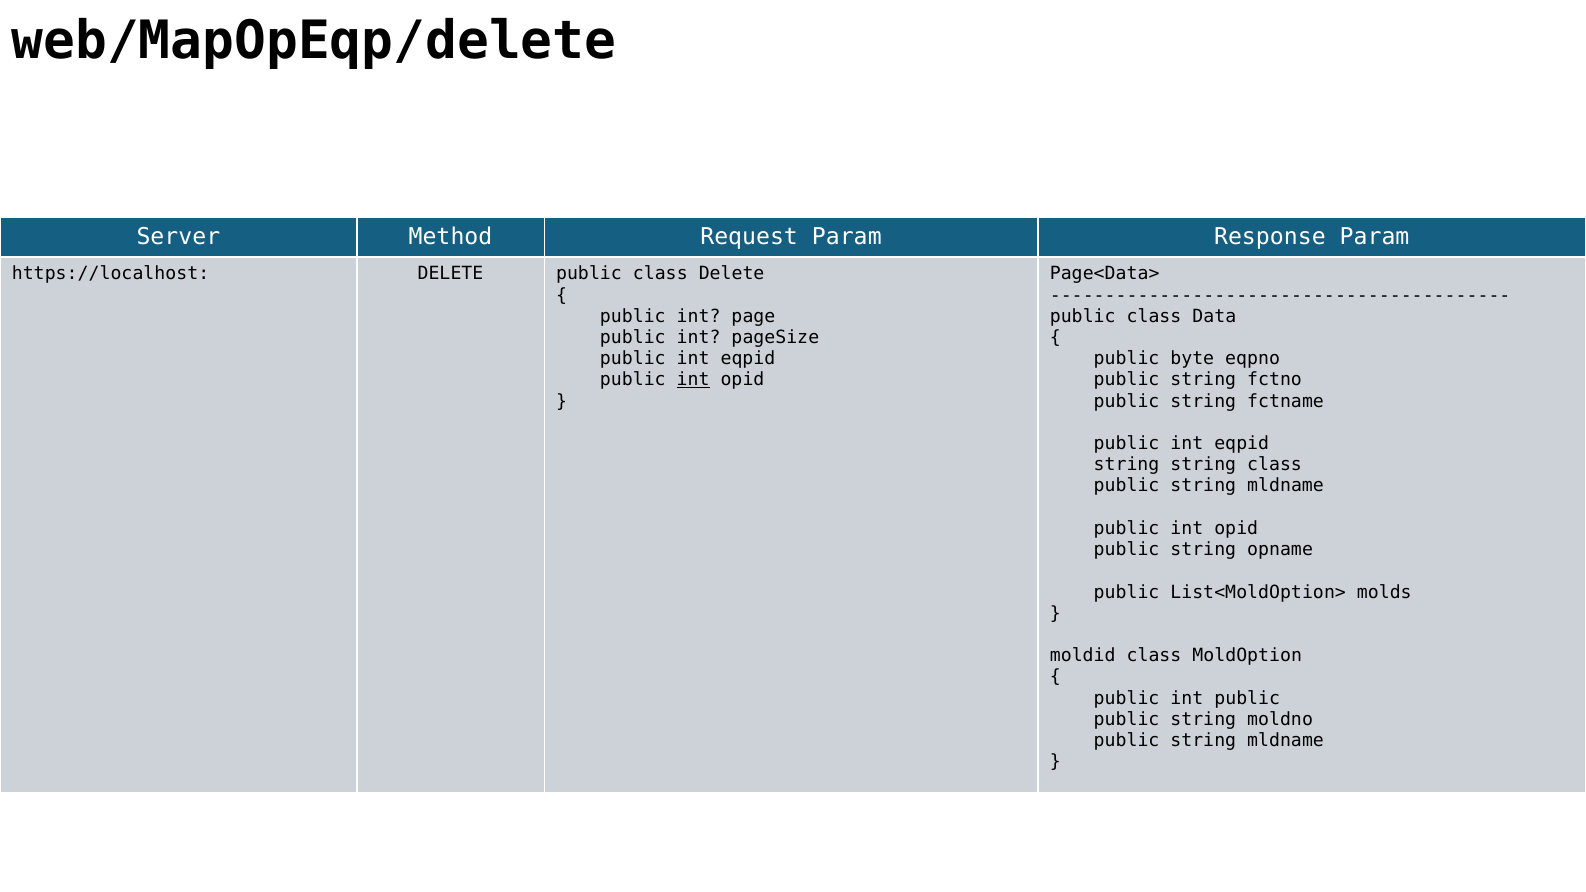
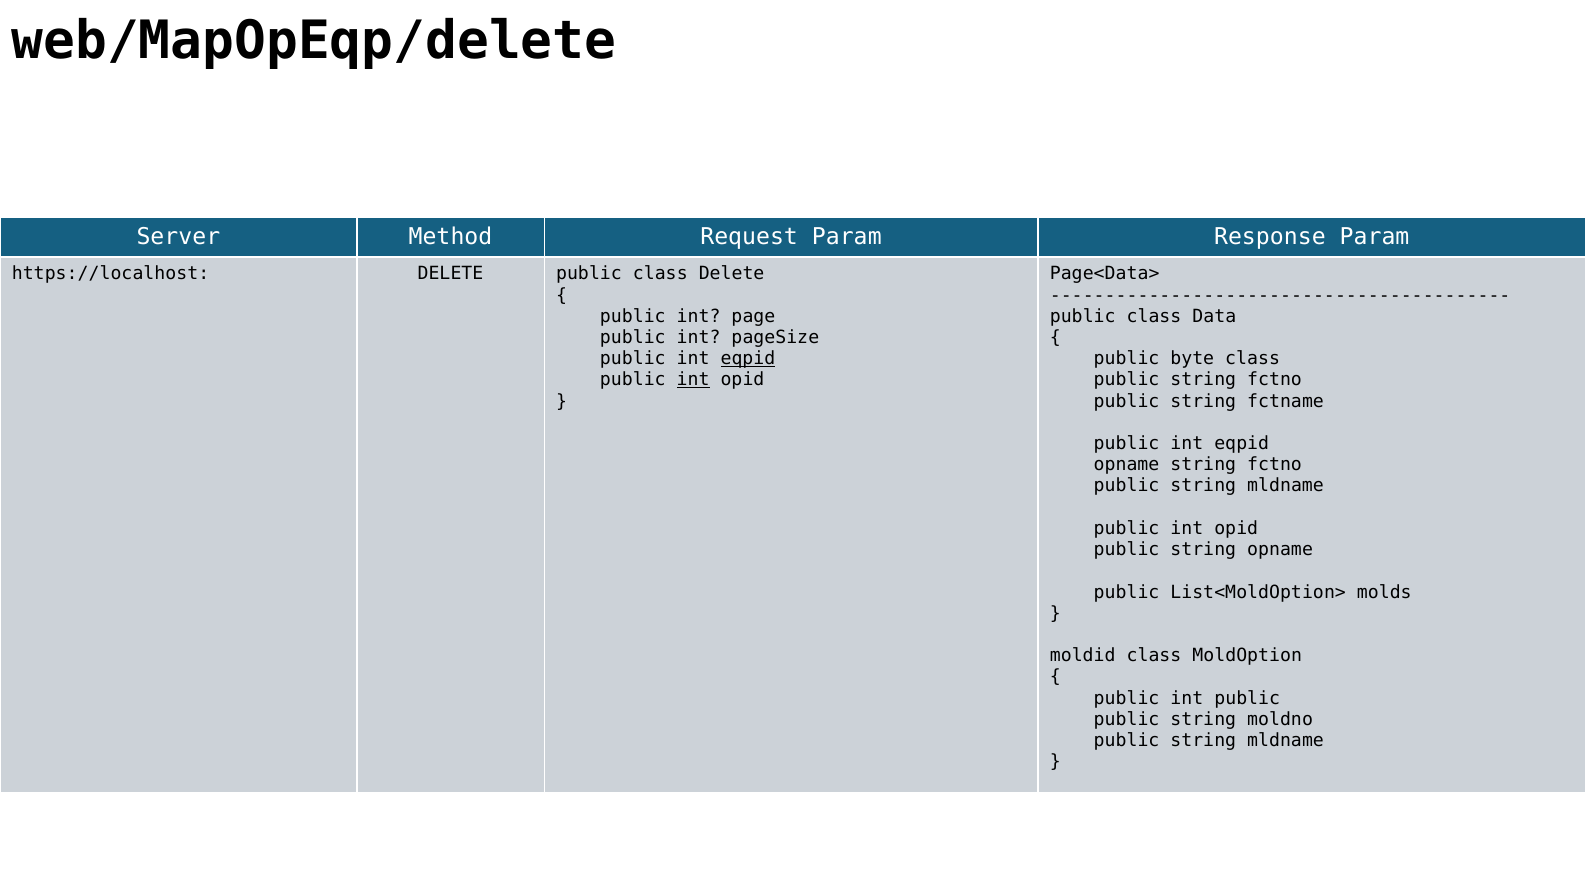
eqpid underline: none -> present (748, 359)
byte eqpno: eqpno -> class (1253, 359)
string: string -> opname (1127, 465)
class: class -> fctno (1275, 465)
